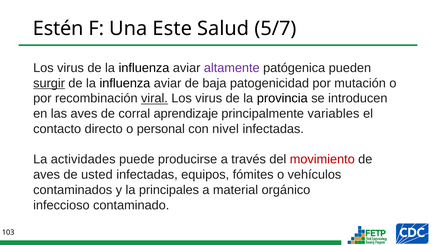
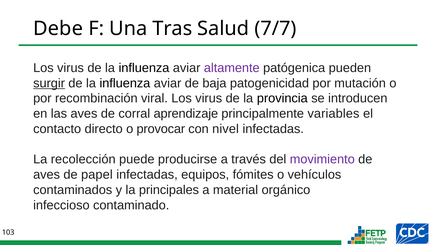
Estén: Estén -> Debe (58, 29)
Este: Este -> Tras (172, 29)
5/7: 5/7 -> 7/7 (276, 29)
viral underline: present -> none (154, 99)
personal: personal -> provocar (161, 129)
actividades: actividades -> recolección (83, 160)
movimiento colour: red -> purple (322, 160)
usted: usted -> papel (97, 175)
